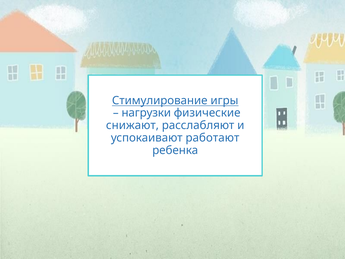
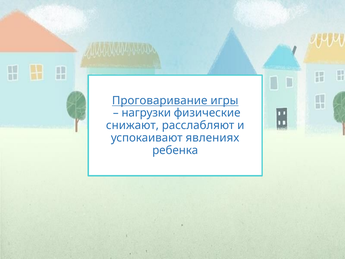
Стимулирование: Стимулирование -> Проговаривание (160, 100)
работают: работают -> явлениях (212, 138)
